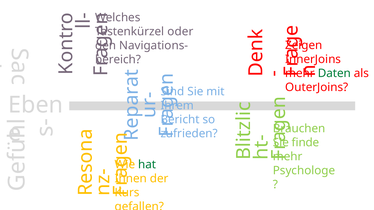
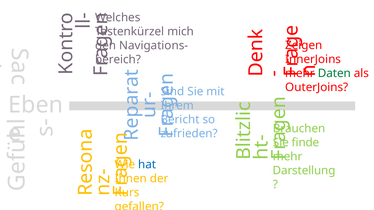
oder: oder -> mich (181, 32)
hat colour: green -> blue (147, 165)
Psychologe: Psychologe -> Darstellung (304, 171)
